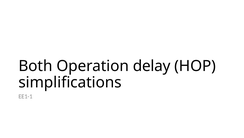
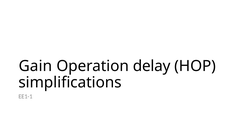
Both: Both -> Gain (35, 66)
